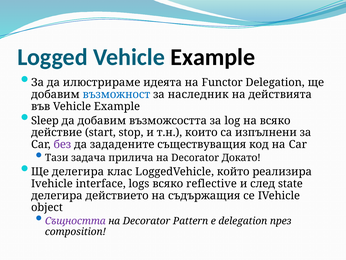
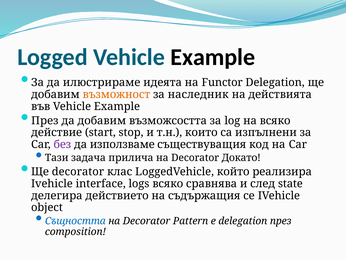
възможност colour: blue -> orange (116, 94)
Sleep: Sleep -> През (45, 120)
зададените: зададените -> използваме (122, 144)
Ще делегира: делегира -> decorator (78, 171)
reflective: reflective -> сравнява (212, 183)
Същността colour: purple -> blue (75, 221)
